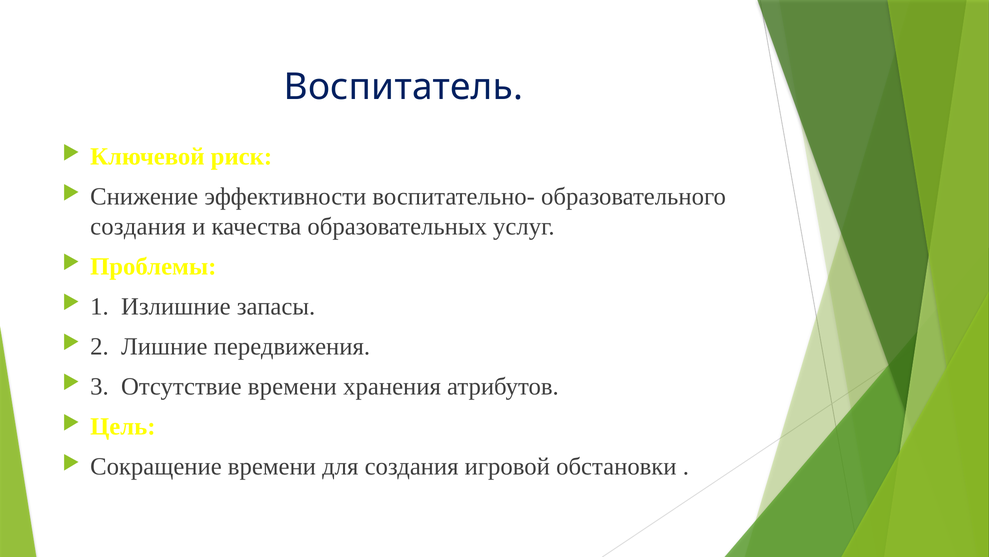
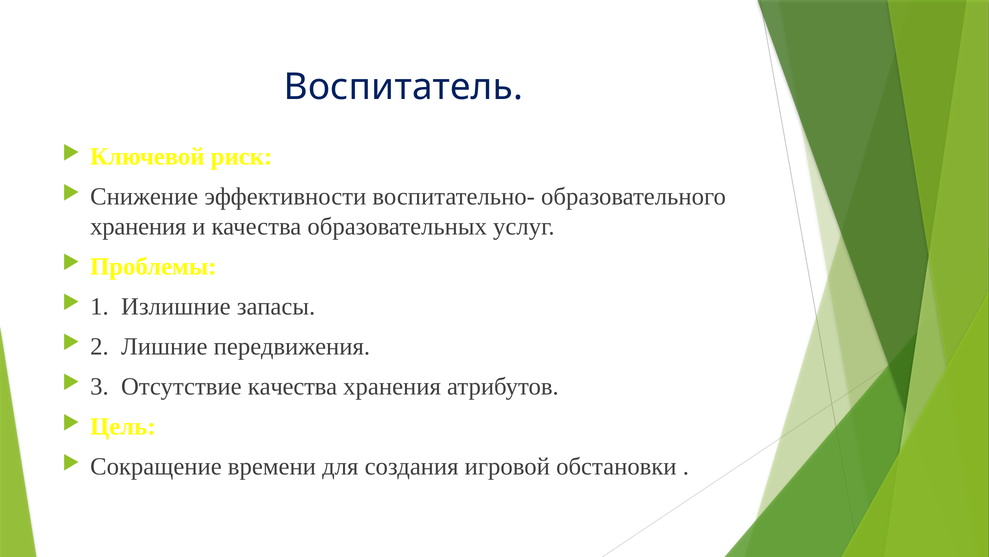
создания: создания -> хранения (138, 226)
Отсутствие времени: времени -> качества (293, 386)
